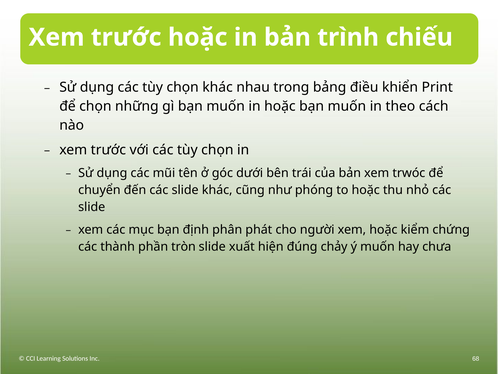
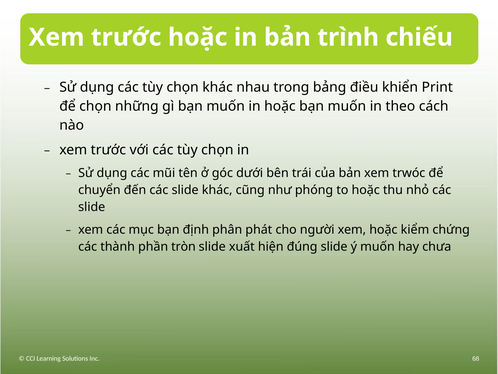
đúng chảy: chảy -> slide (334, 246)
